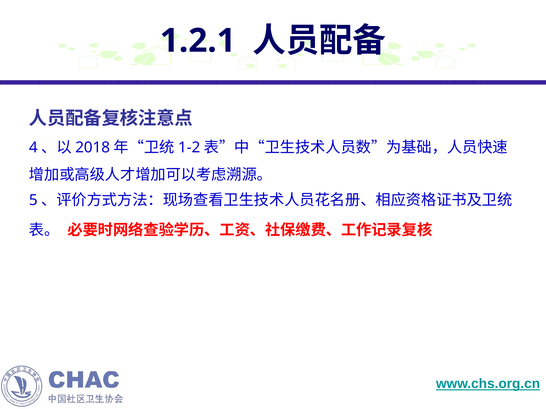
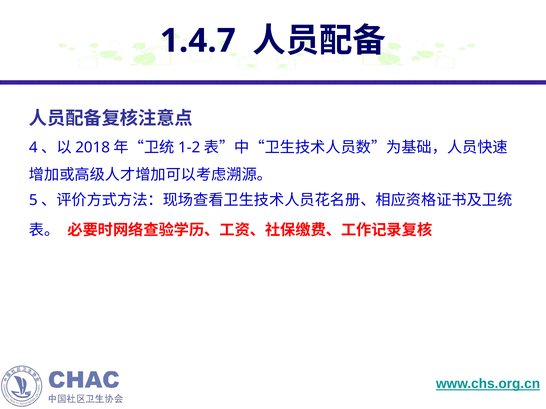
1.2.1: 1.2.1 -> 1.4.7 (198, 41)
